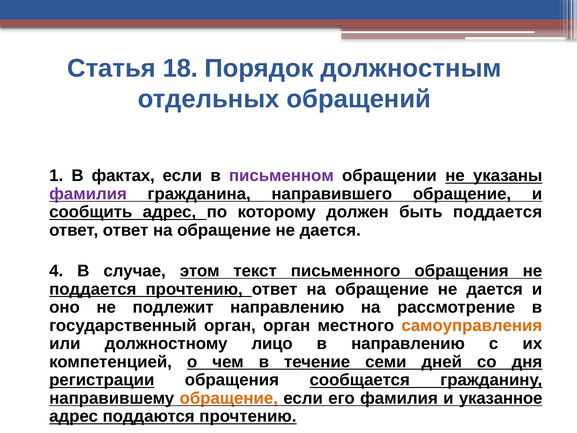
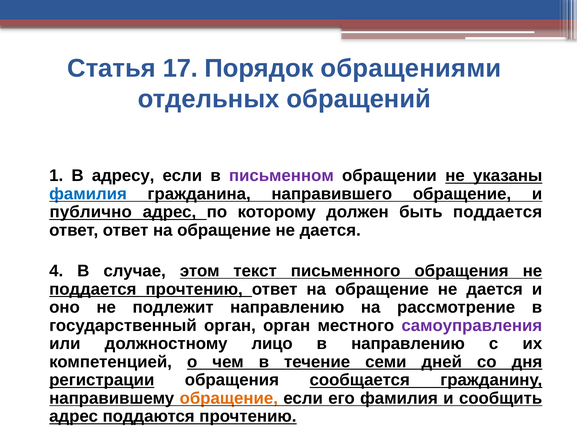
18: 18 -> 17 (180, 68)
должностным: должностным -> обращениями (411, 68)
фактах: фактах -> адресу (123, 176)
фамилия colour: purple -> blue (88, 194)
сообщить: сообщить -> публично (91, 212)
самоуправления colour: orange -> purple (472, 325)
указанное: указанное -> сообщить (501, 398)
